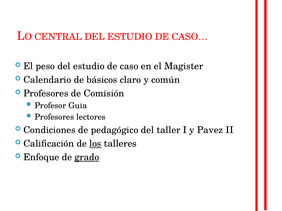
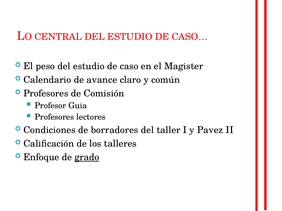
básicos: básicos -> avance (102, 80)
pedagógico: pedagógico -> borradores (115, 130)
los underline: present -> none (95, 144)
